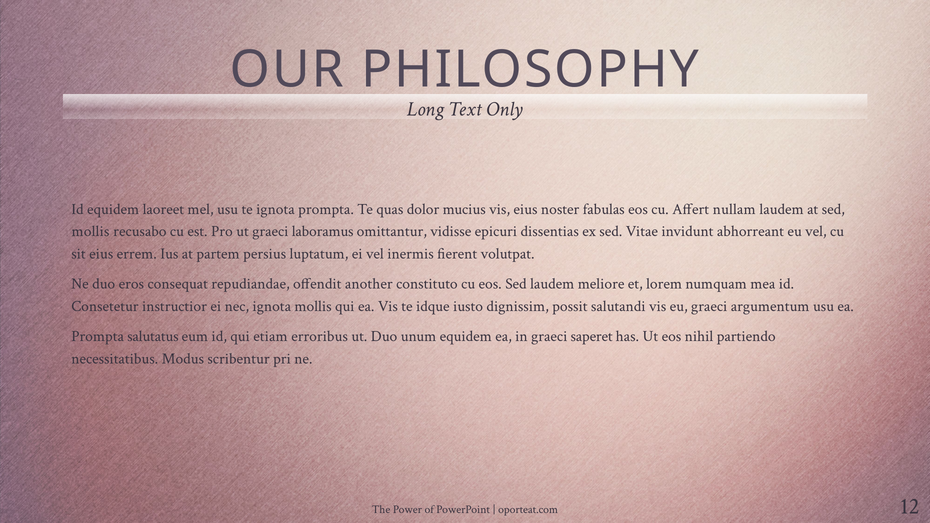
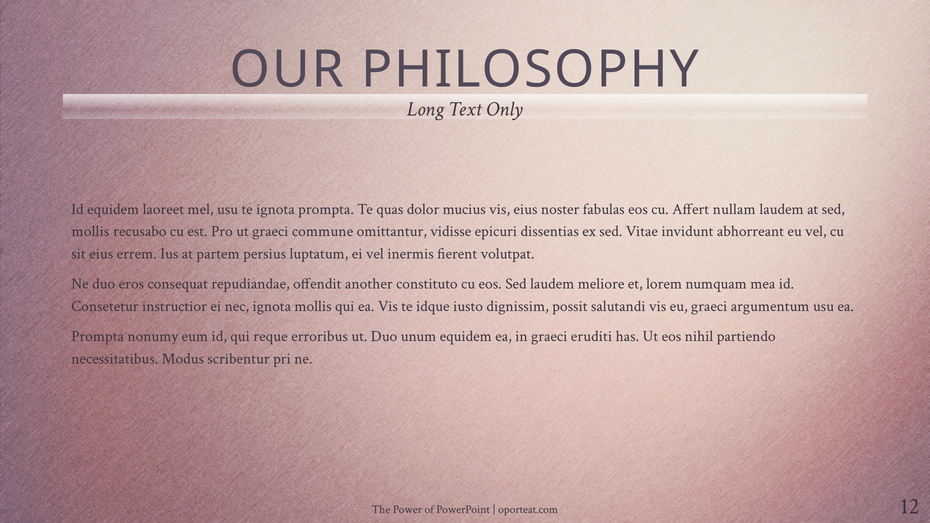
laboramus: laboramus -> commune (323, 231)
salutatus: salutatus -> nonumy (153, 336)
etiam: etiam -> reque (270, 336)
saperet: saperet -> eruditi (591, 336)
